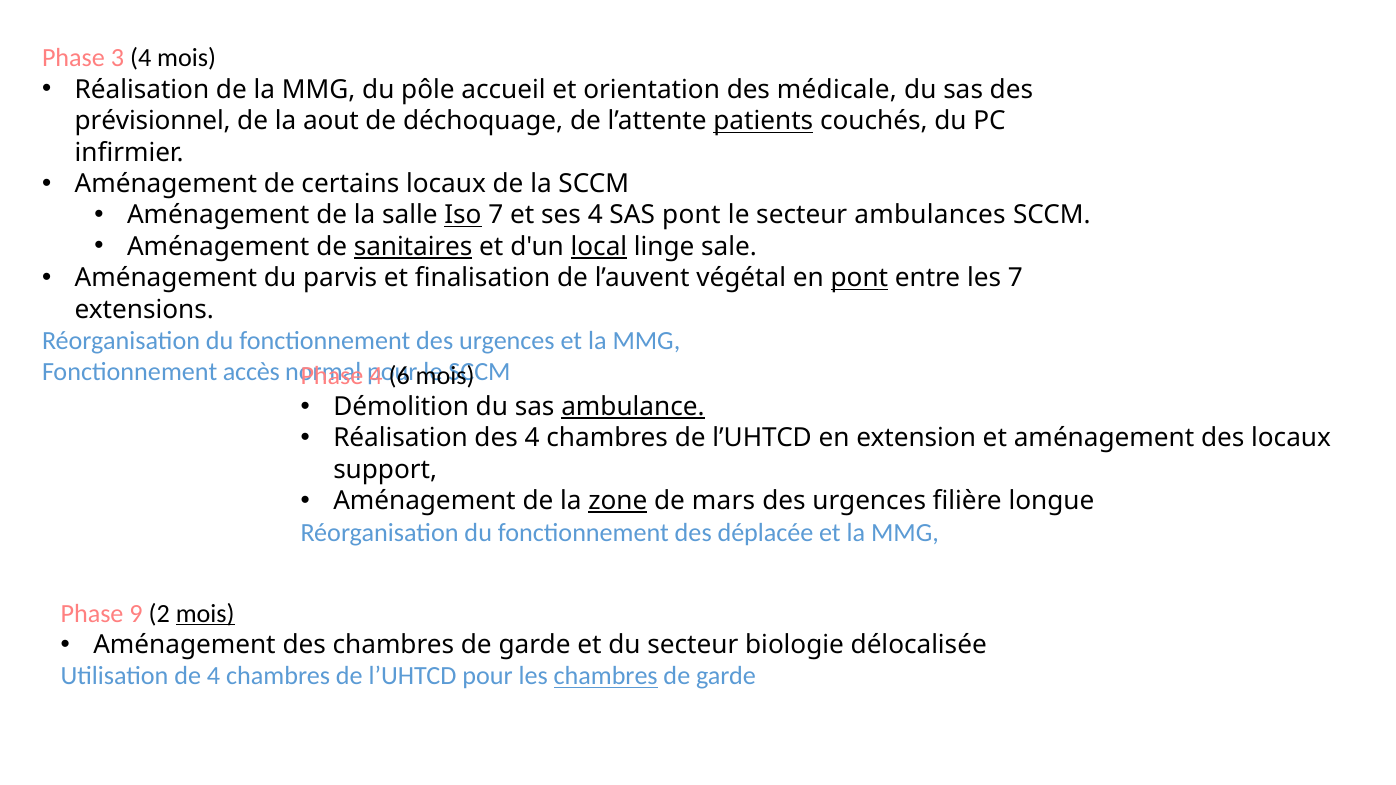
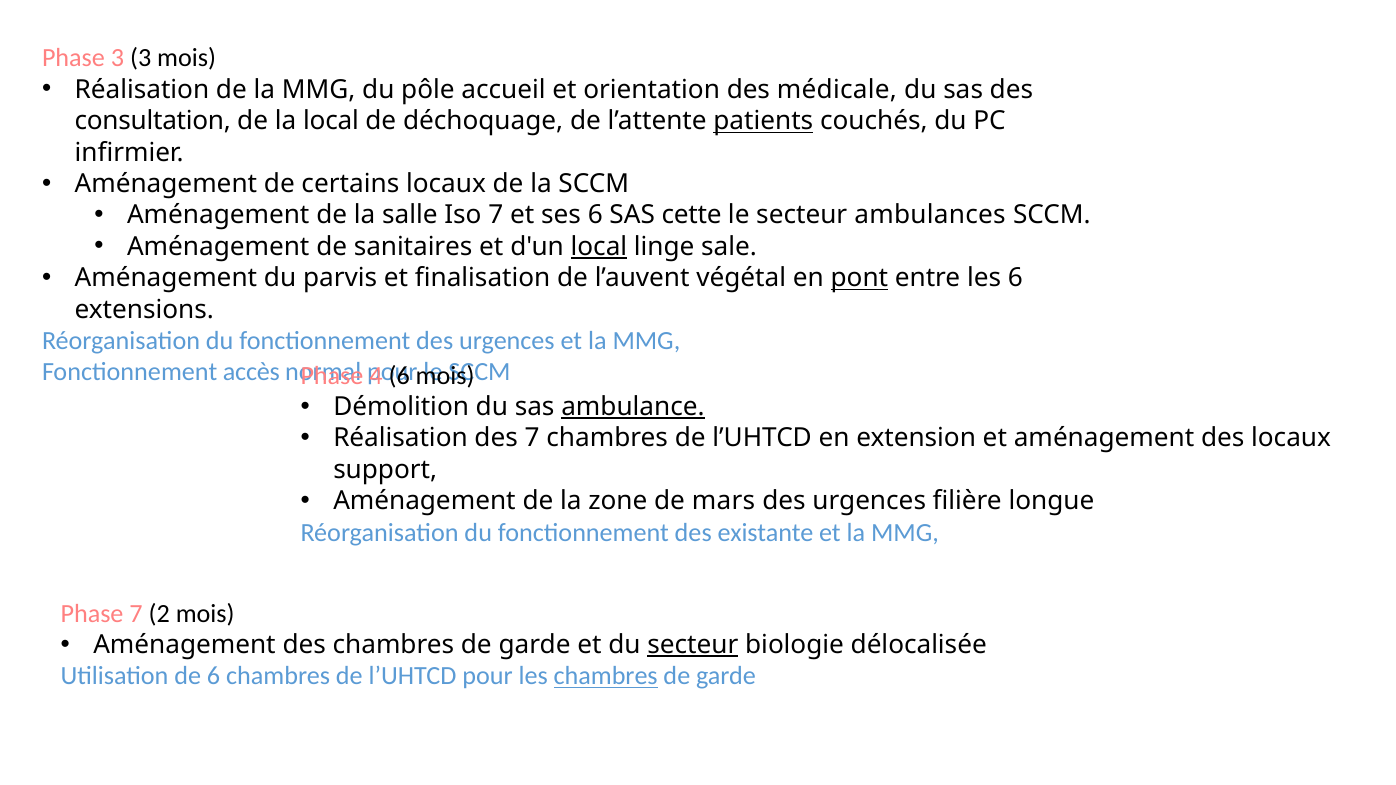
3 4: 4 -> 3 (141, 58)
prévisionnel: prévisionnel -> consultation (153, 121)
la aout: aout -> local (331, 121)
Iso underline: present -> none (463, 215)
ses 4: 4 -> 6 (595, 215)
SAS pont: pont -> cette (692, 215)
sanitaires underline: present -> none (413, 247)
les 7: 7 -> 6 (1015, 278)
des 4: 4 -> 7 (532, 438)
zone underline: present -> none (618, 501)
déplacée: déplacée -> existante (765, 533)
Phase 9: 9 -> 7 (136, 614)
mois underline: present -> none (205, 614)
secteur underline: none -> present (693, 645)
de 4: 4 -> 6 (214, 676)
